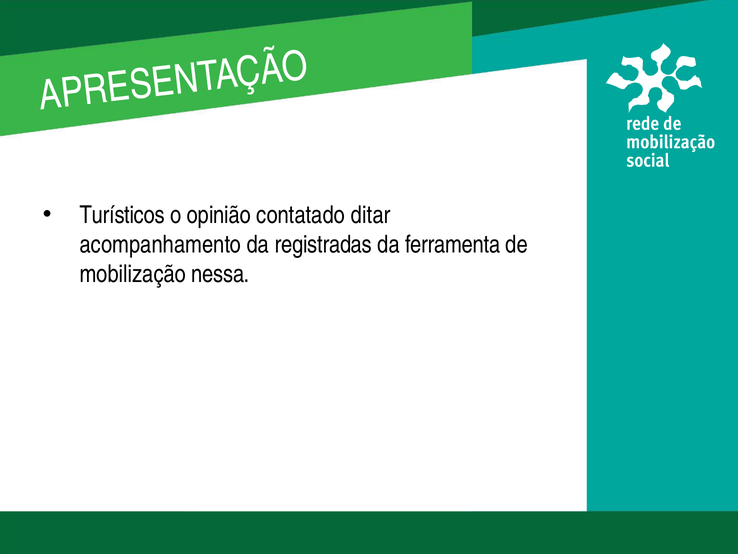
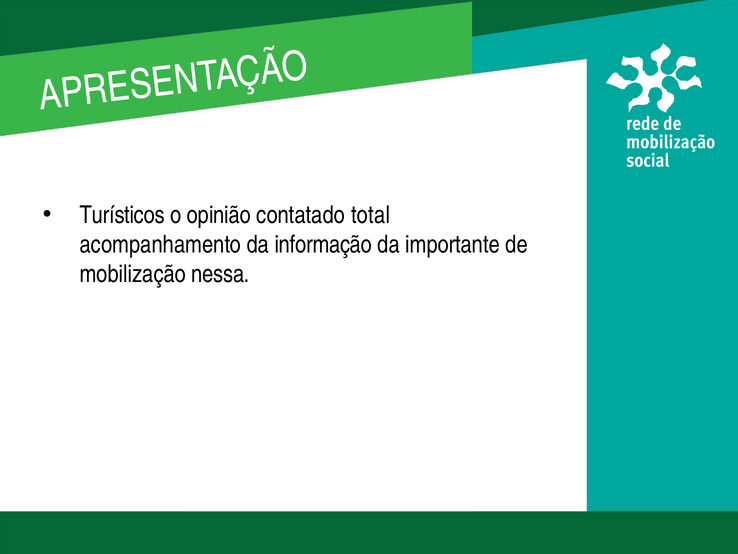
ditar: ditar -> total (371, 215)
registradas: registradas -> informação (323, 244)
ferramenta: ferramenta -> importante (453, 244)
